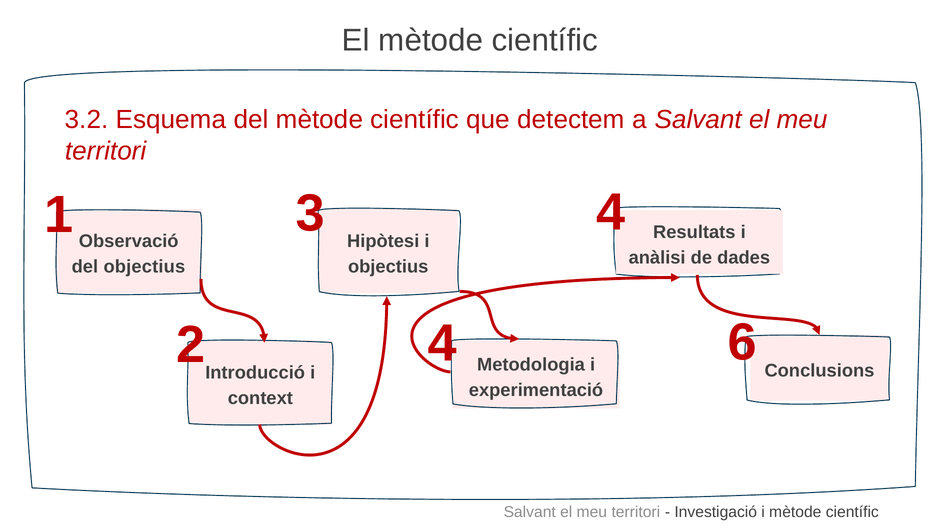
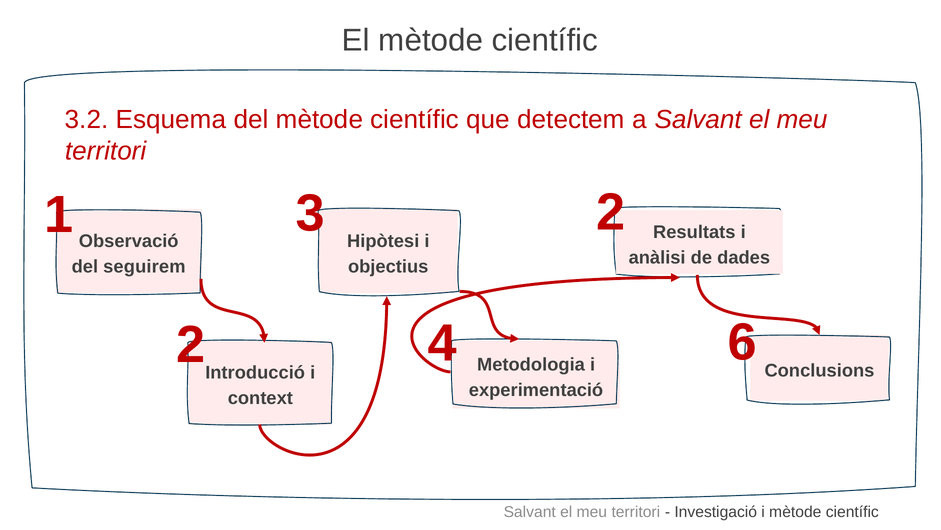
3 4: 4 -> 2 (611, 212)
del objectius: objectius -> seguirem (144, 266)
